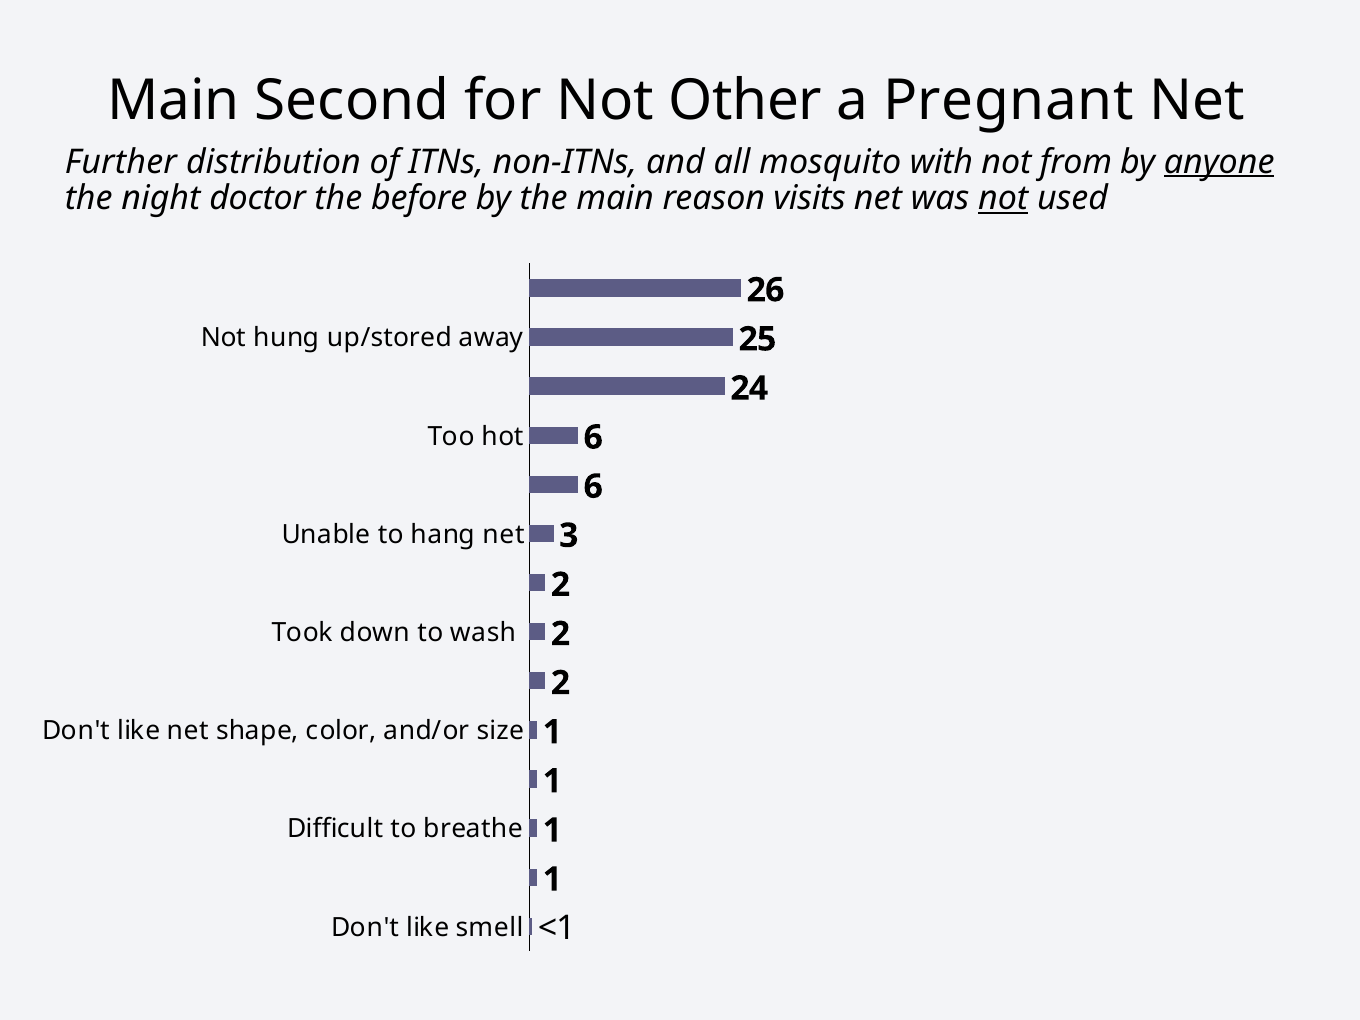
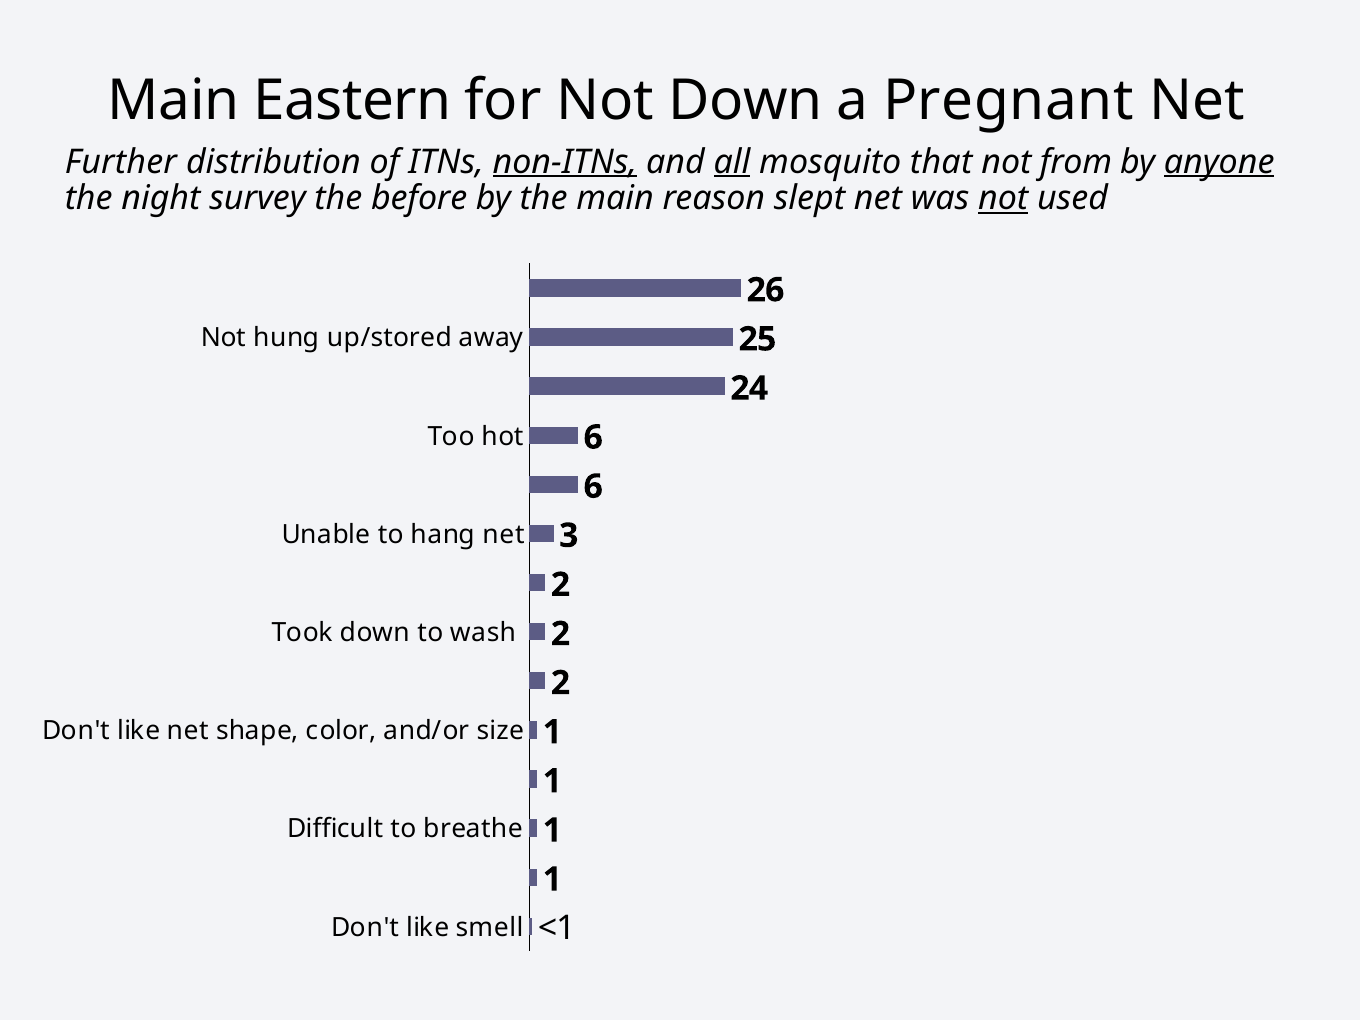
Second: Second -> Eastern (352, 101)
Not Other: Other -> Down (746, 101)
non-ITNs underline: none -> present (565, 162)
all underline: none -> present (732, 162)
with: with -> that (941, 162)
doctor: doctor -> survey (258, 199)
visits: visits -> slept (809, 199)
